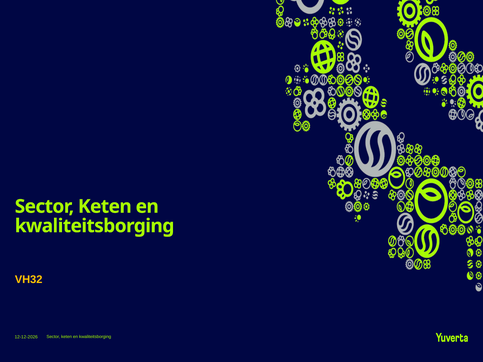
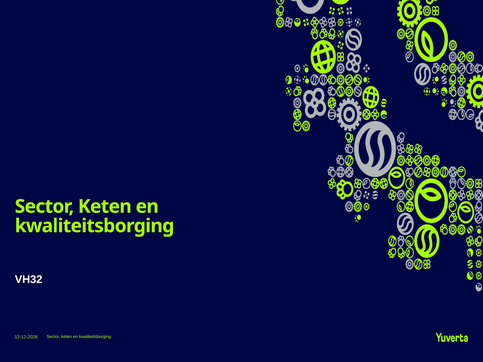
VH32 colour: yellow -> white (29, 280)
